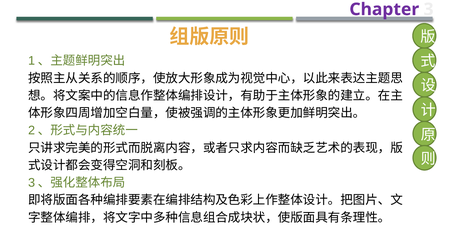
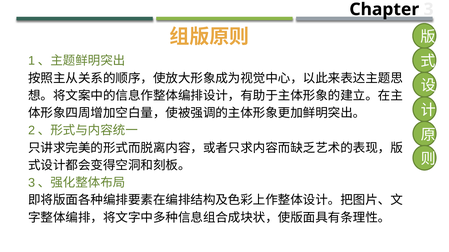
Chapter colour: purple -> black (384, 9)
